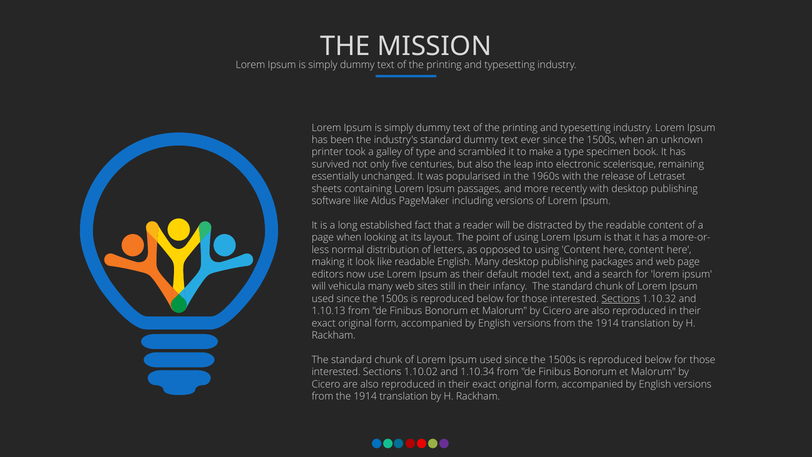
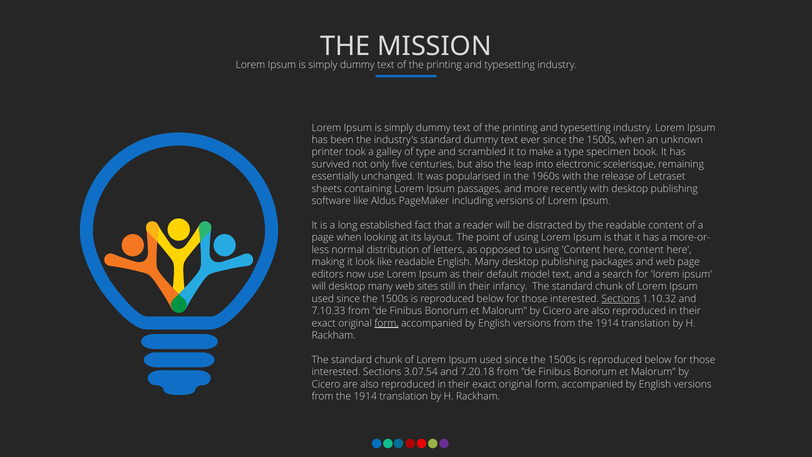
will vehicula: vehicula -> desktop (347, 286)
1.10.13: 1.10.13 -> 7.10.33 (329, 311)
form underline: none -> present (386, 323)
1.10.02: 1.10.02 -> 3.07.54 (421, 372)
1.10.34: 1.10.34 -> 7.20.18 (477, 372)
